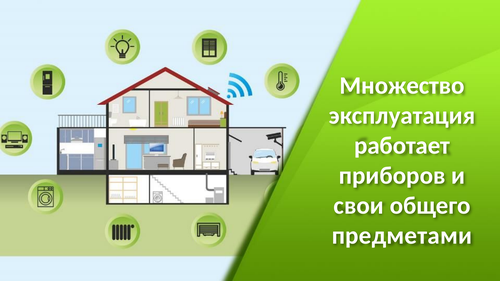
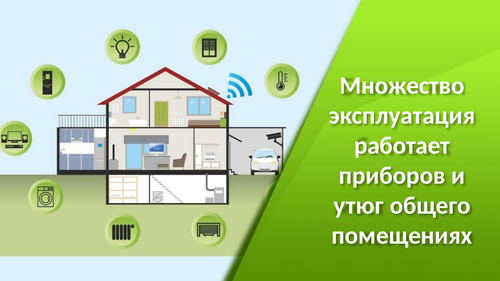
свои: свои -> утюг (359, 206)
предметами: предметами -> помещениях (402, 236)
